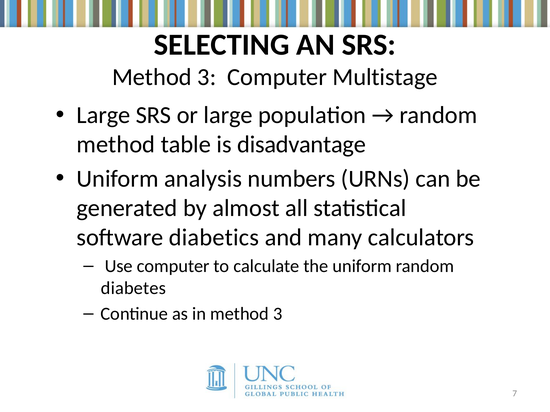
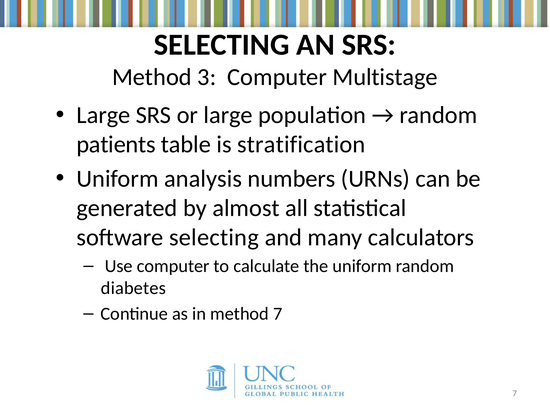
method: method -> patients (116, 145)
disadvantage: disadvantage -> stratification (301, 145)
software diabetics: diabetics -> selecting (214, 238)
in method 3: 3 -> 7 (278, 314)
